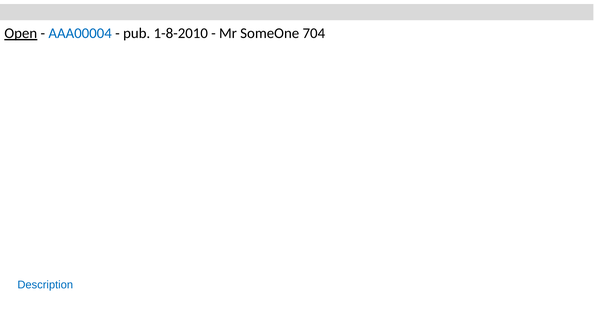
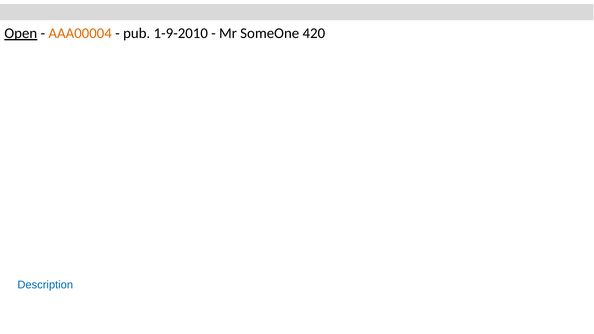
AAA00004 colour: blue -> orange (80, 33)
1-8-2010: 1-8-2010 -> 1-9-2010 (181, 33)
704: 704 -> 420 (314, 33)
